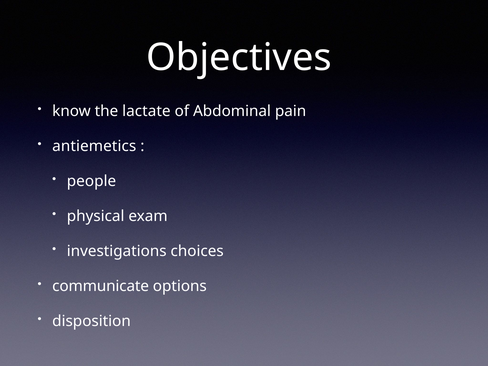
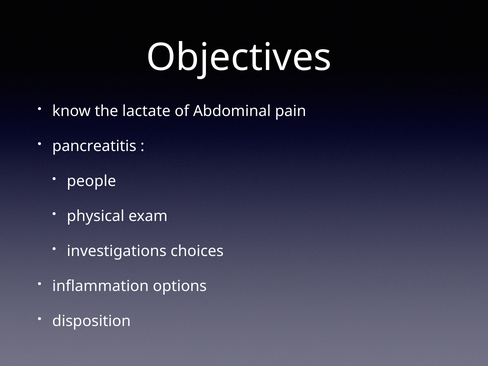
antiemetics: antiemetics -> pancreatitis (94, 146)
communicate: communicate -> inflammation (101, 286)
